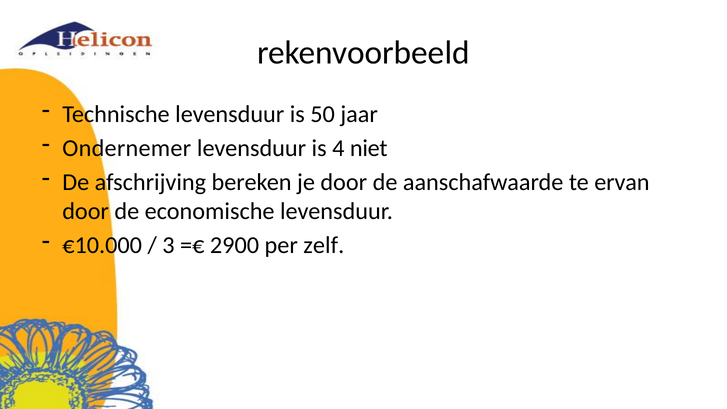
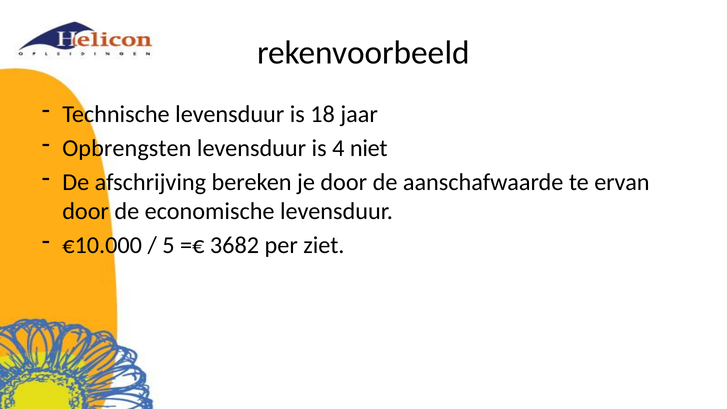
50: 50 -> 18 (323, 114)
Ondernemer: Ondernemer -> Opbrengsten (127, 148)
3: 3 -> 5 (168, 245)
2900: 2900 -> 3682 (235, 245)
zelf: zelf -> ziet (324, 245)
